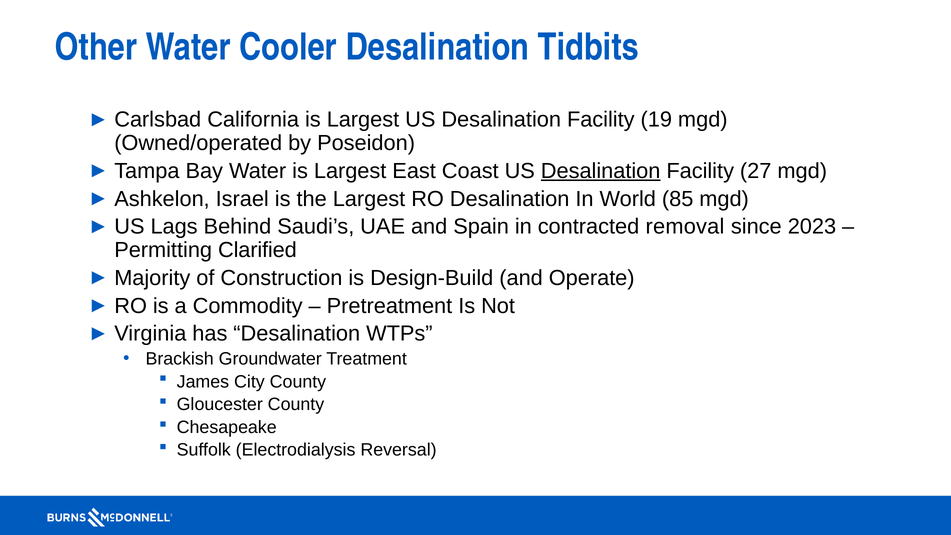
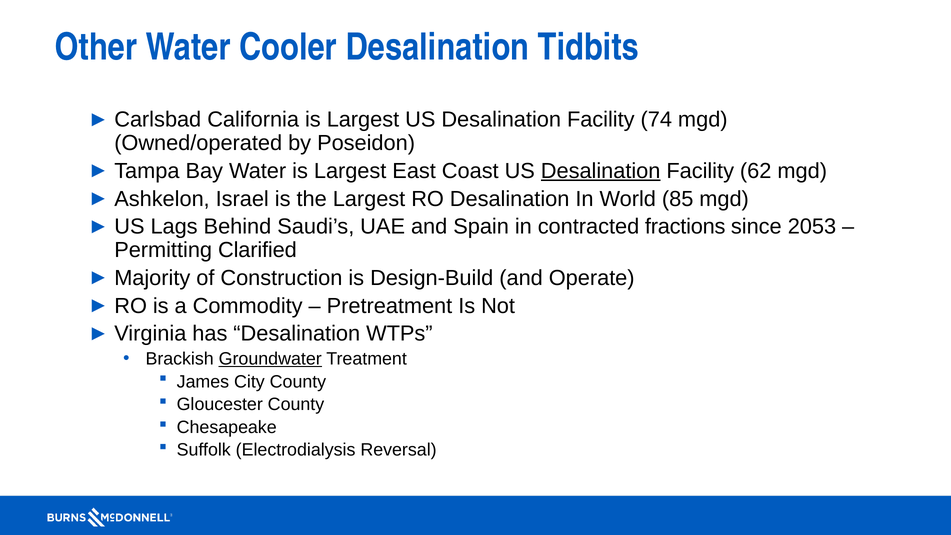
19: 19 -> 74 (656, 120)
27: 27 -> 62 (756, 171)
removal: removal -> fractions (685, 227)
2023: 2023 -> 2053 (812, 227)
Groundwater underline: none -> present (270, 359)
